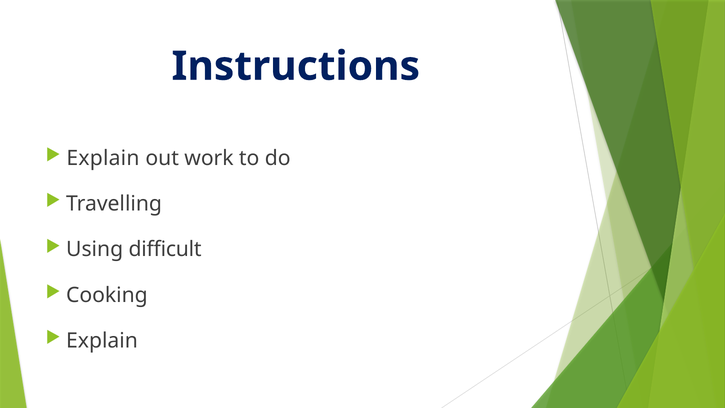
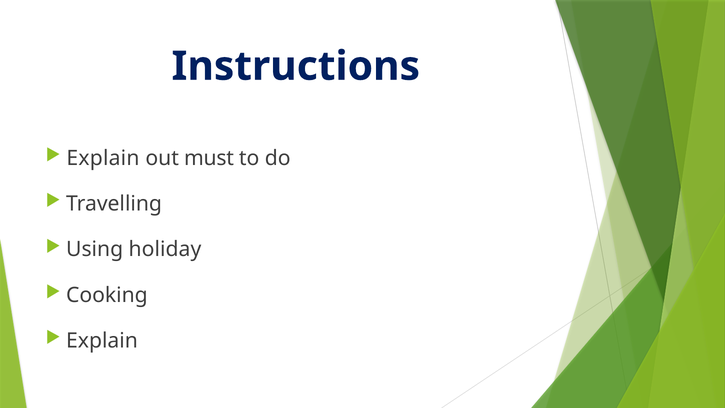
work: work -> must (209, 158)
difficult: difficult -> holiday (165, 249)
